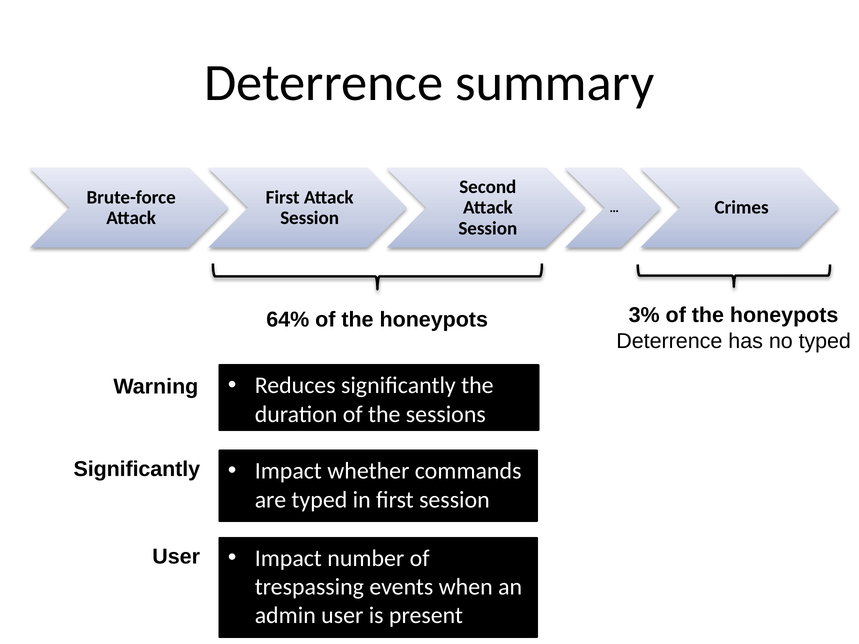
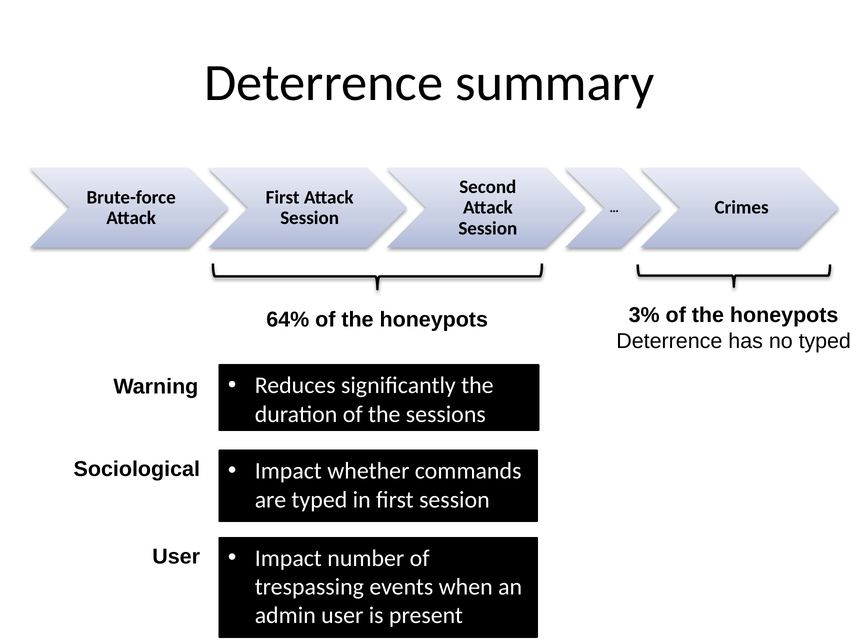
Significantly: Significantly -> Sociological (137, 470)
